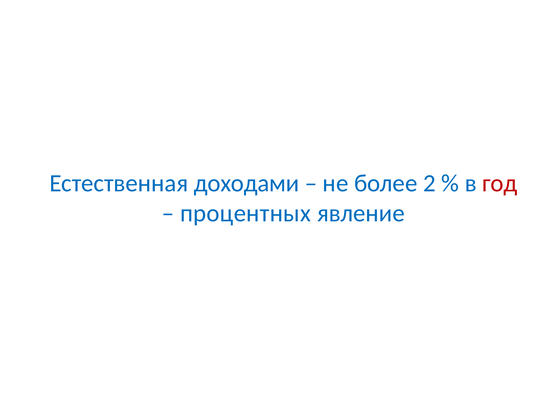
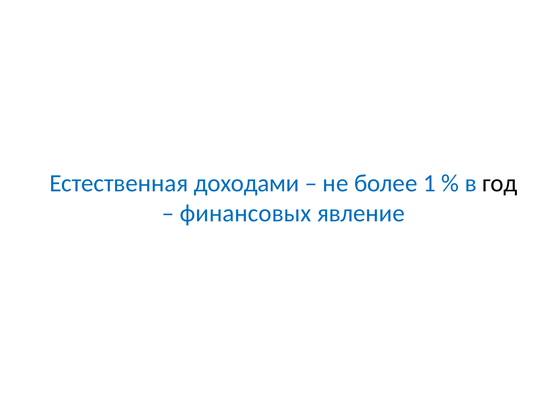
2: 2 -> 1 (429, 183)
год colour: red -> black (500, 183)
процентных: процентных -> финансовых (246, 213)
